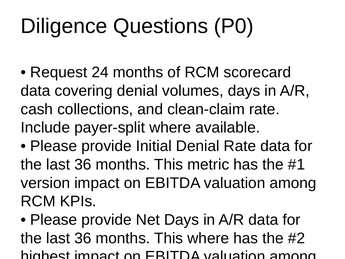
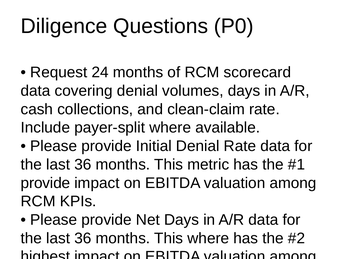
version: version -> provide (45, 183)
